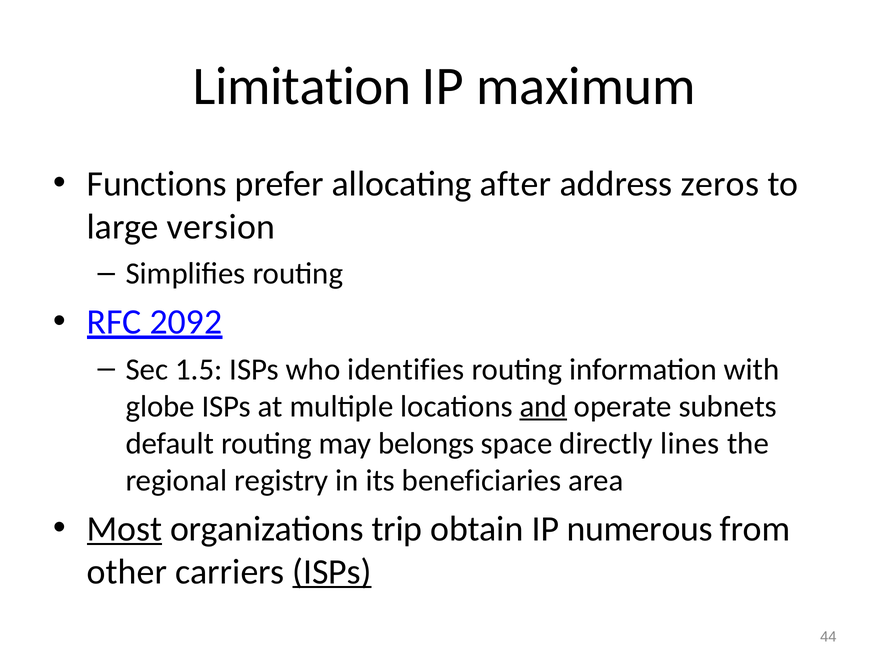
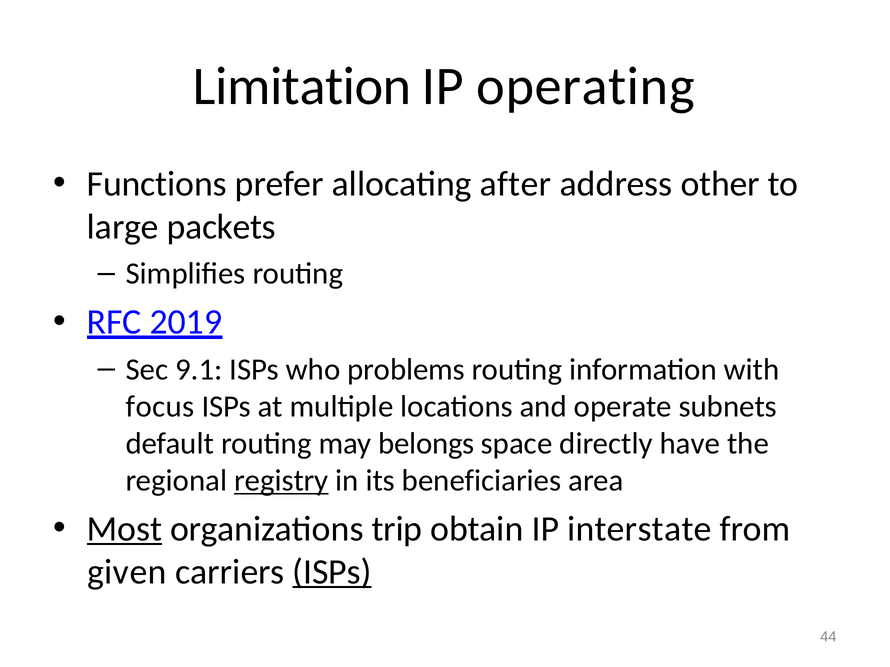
maximum: maximum -> operating (585, 86)
zeros: zeros -> other (720, 184)
version: version -> packets (221, 227)
2092: 2092 -> 2019 (186, 322)
1.5: 1.5 -> 9.1 (199, 370)
identifies: identifies -> problems (406, 370)
globe: globe -> focus (160, 407)
and underline: present -> none (543, 407)
lines: lines -> have (690, 444)
registry underline: none -> present (281, 481)
numerous: numerous -> interstate (639, 529)
other: other -> given (127, 572)
